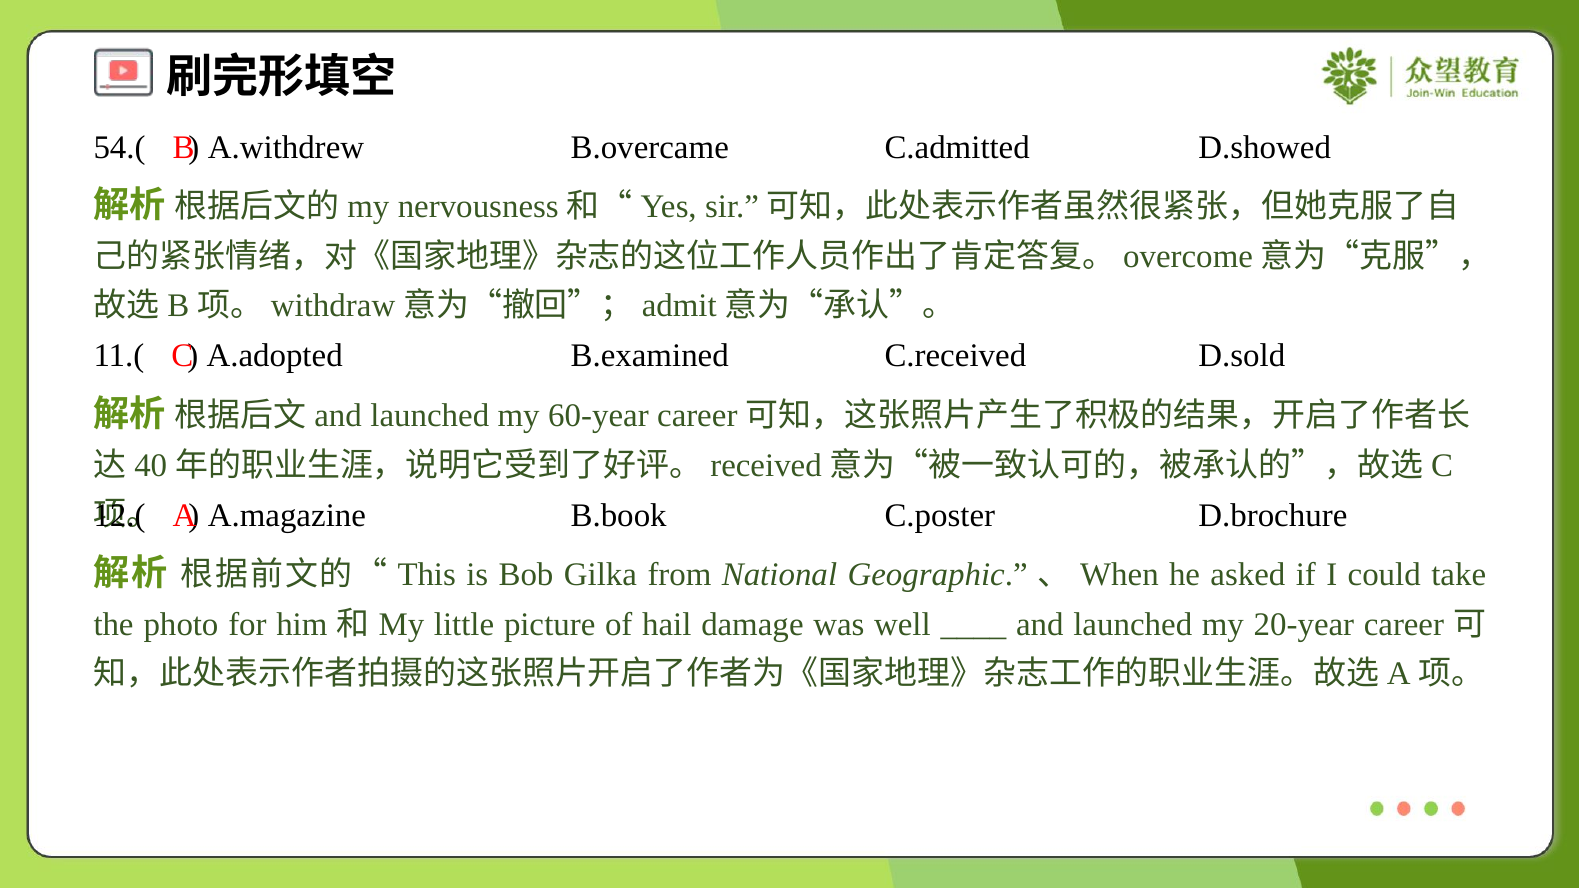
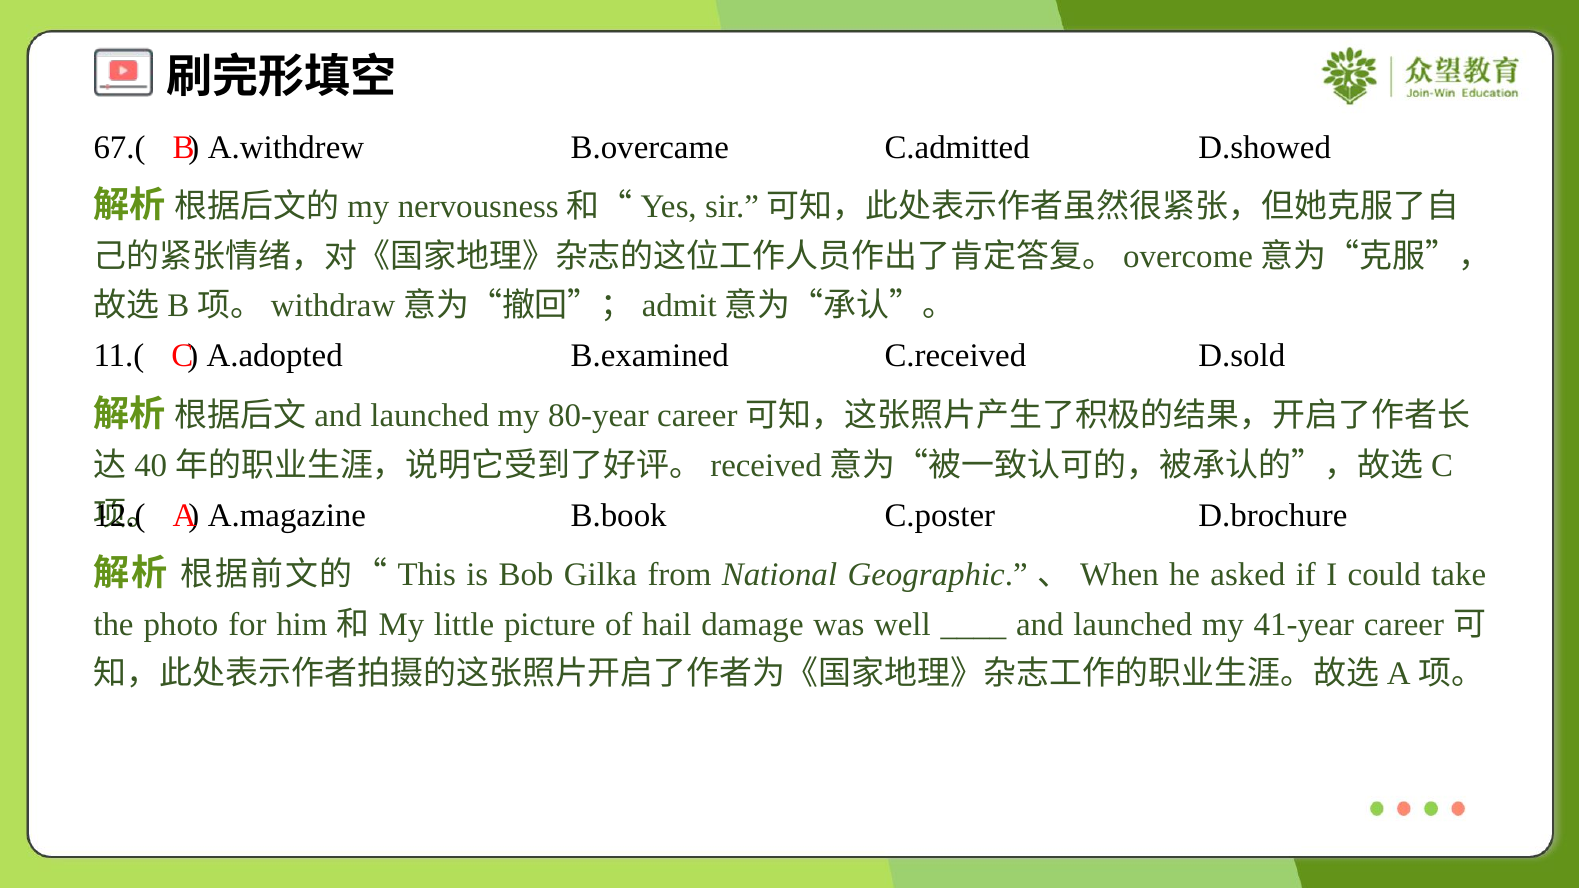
54.(: 54.( -> 67.( (120, 148)
60-year: 60-year -> 80-year (598, 415)
20-year: 20-year -> 41-year (1304, 625)
